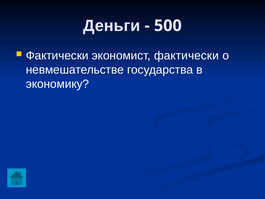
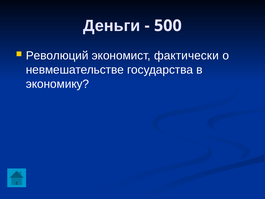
Фактически: Фактически -> Революций (57, 56)
